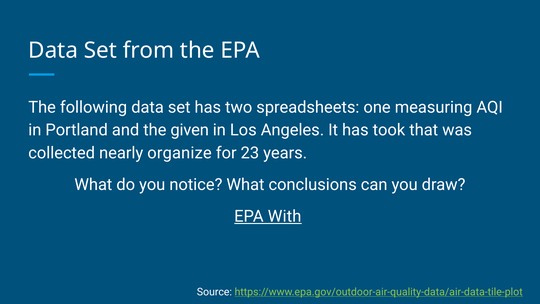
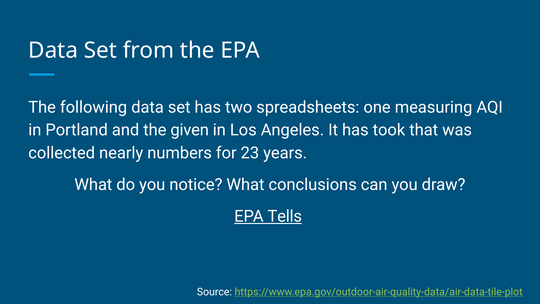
organize: organize -> numbers (180, 153)
With: With -> Tells (285, 216)
